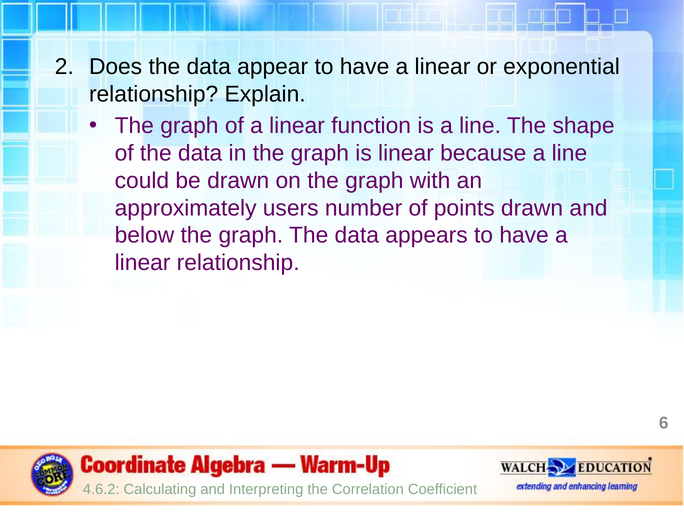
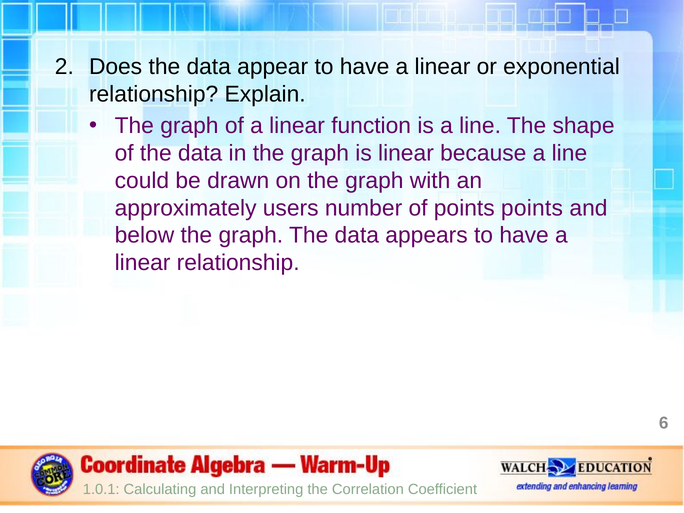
points drawn: drawn -> points (532, 208)
4.6.2: 4.6.2 -> 1.0.1 (101, 490)
